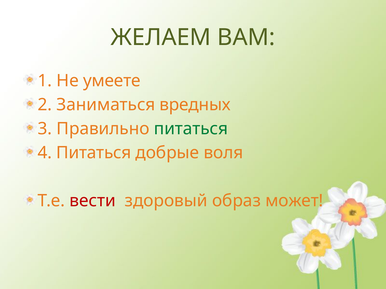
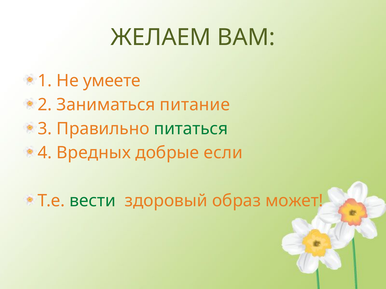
вредных: вредных -> питание (195, 105)
4 Питаться: Питаться -> Вредных (94, 153)
воля: воля -> если (223, 153)
вести colour: red -> green (93, 201)
